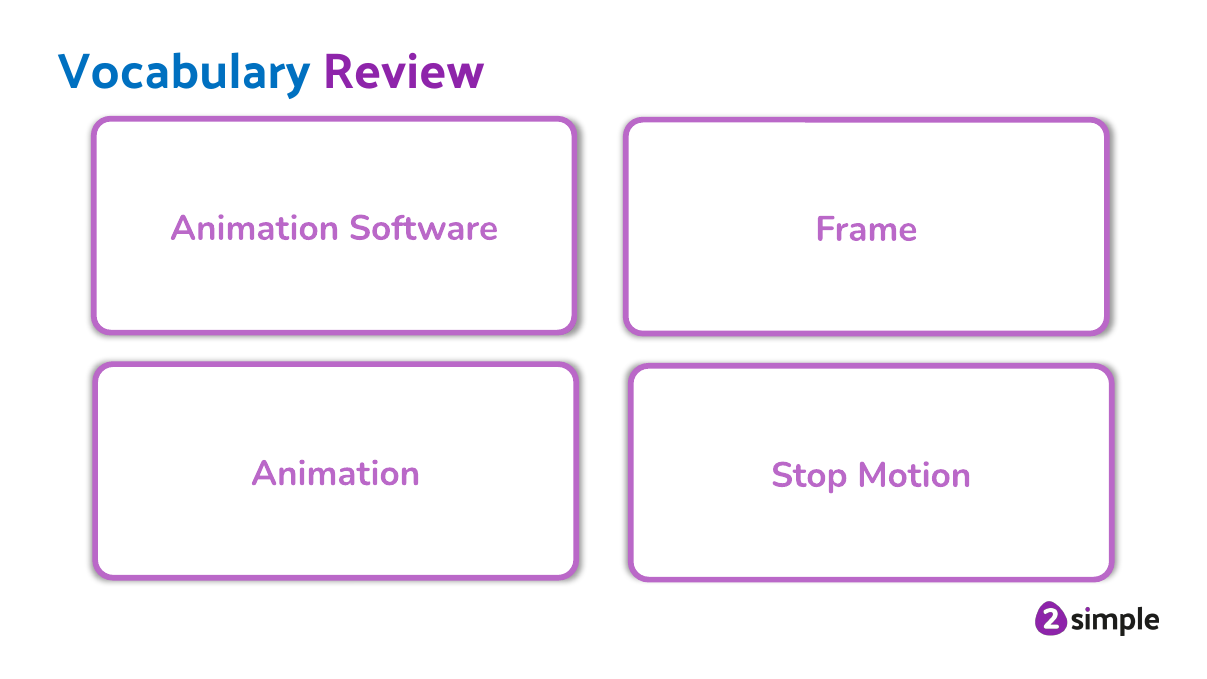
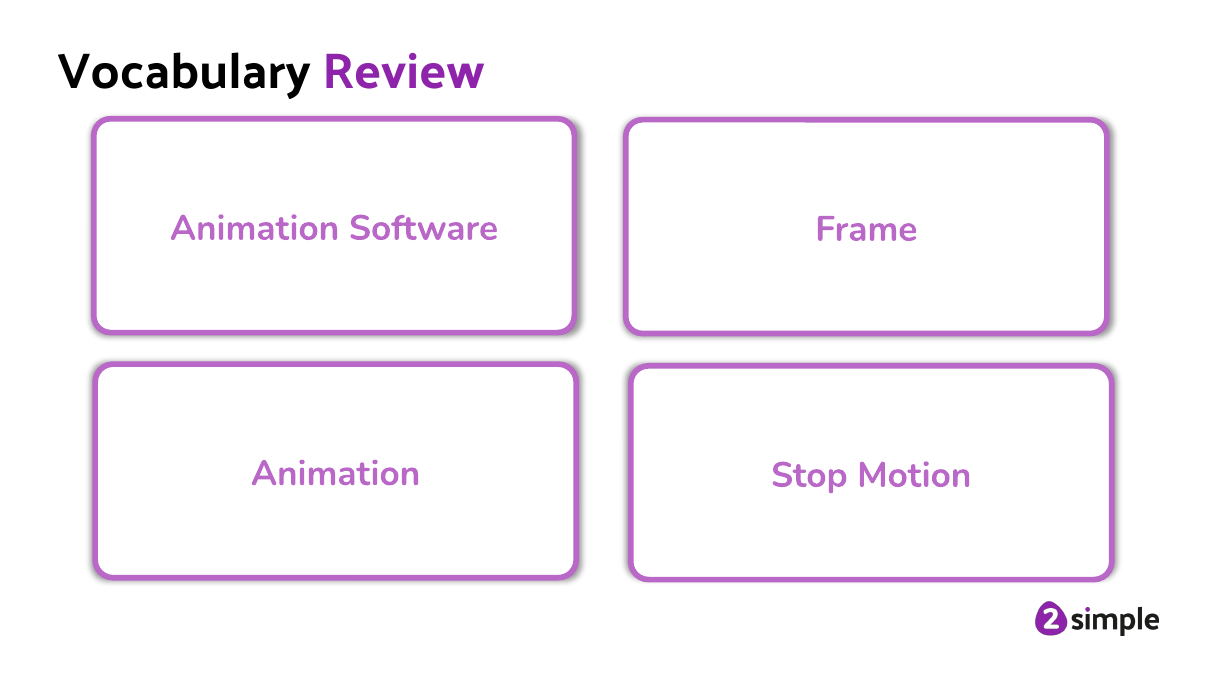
Vocabulary colour: blue -> black (184, 72)
